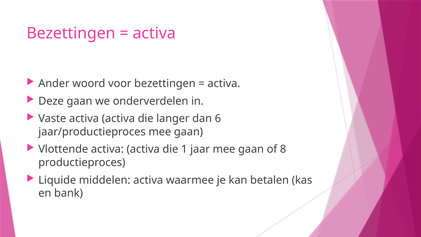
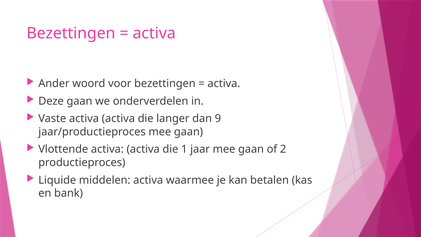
6: 6 -> 9 (218, 119)
8: 8 -> 2 (283, 149)
